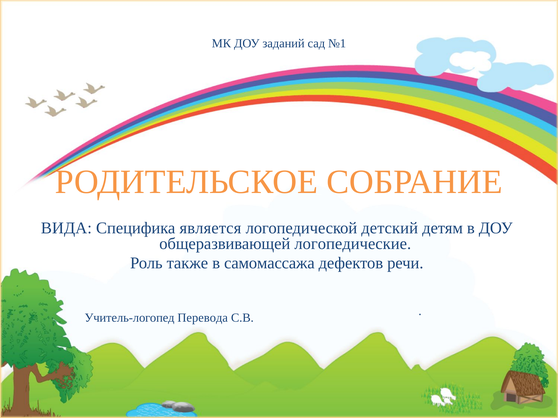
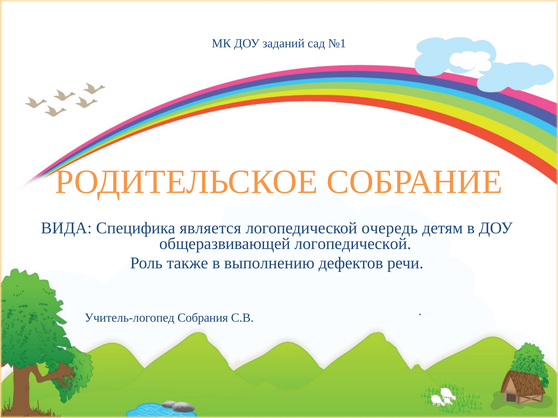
детский: детский -> очередь (390, 228)
общеразвивающей логопедические: логопедические -> логопедической (353, 244)
самомассажа: самомассажа -> выполнению (269, 263)
Перевода: Перевода -> Собрания (203, 318)
